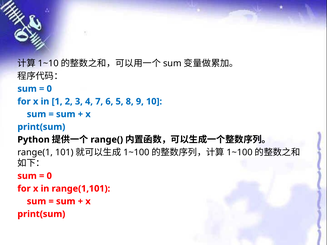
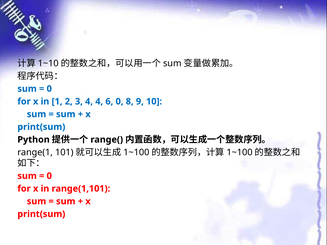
4 7: 7 -> 4 (99, 102)
6 5: 5 -> 0 (119, 102)
